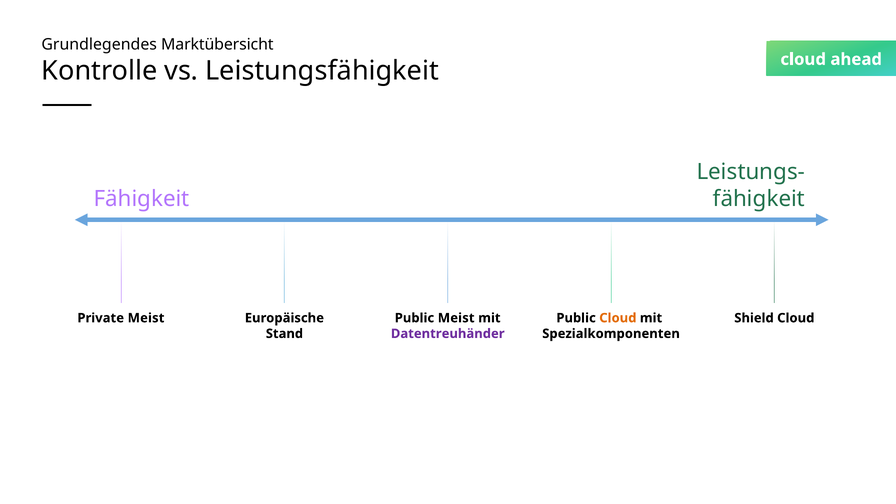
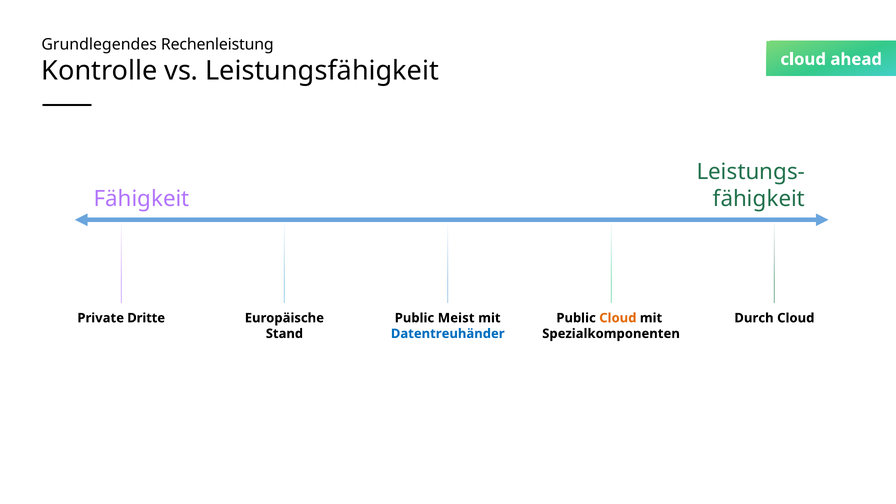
Marktübersicht: Marktübersicht -> Rechenleistung (217, 44)
Private Meist: Meist -> Dritte (146, 318)
Shield: Shield -> Durch (754, 318)
Datentreuhänder colour: purple -> blue (448, 334)
